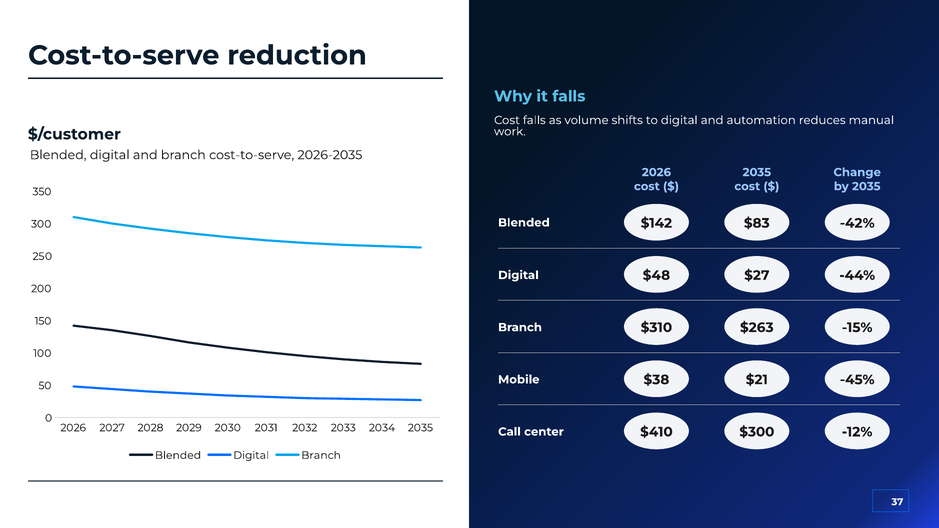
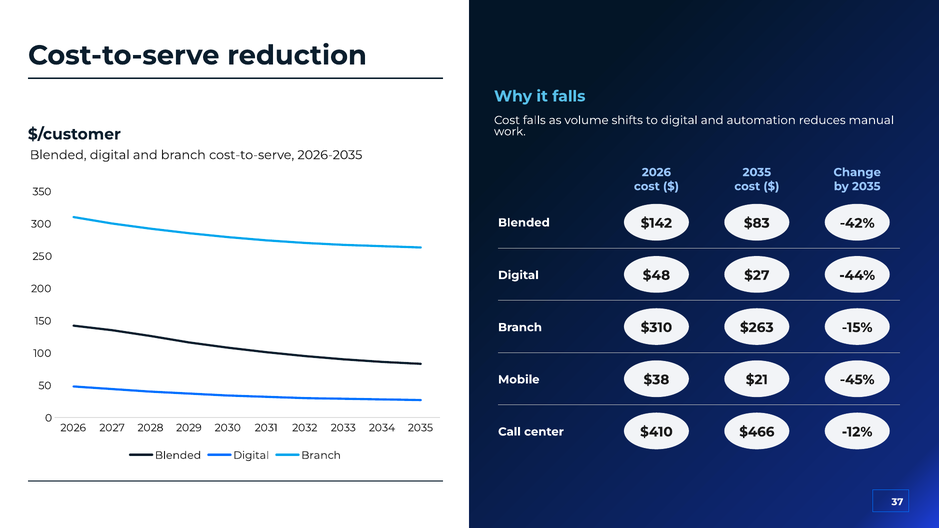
$300: $300 -> $466 (757, 432)
